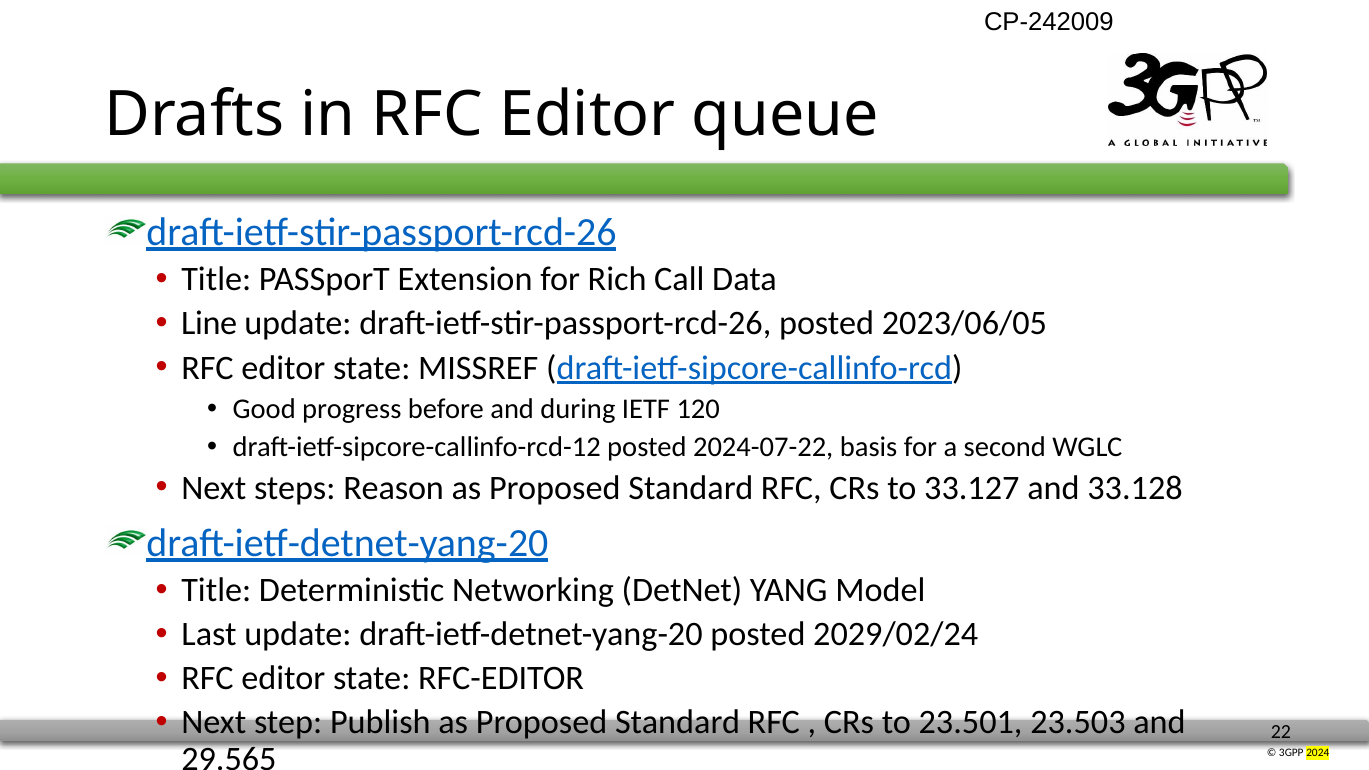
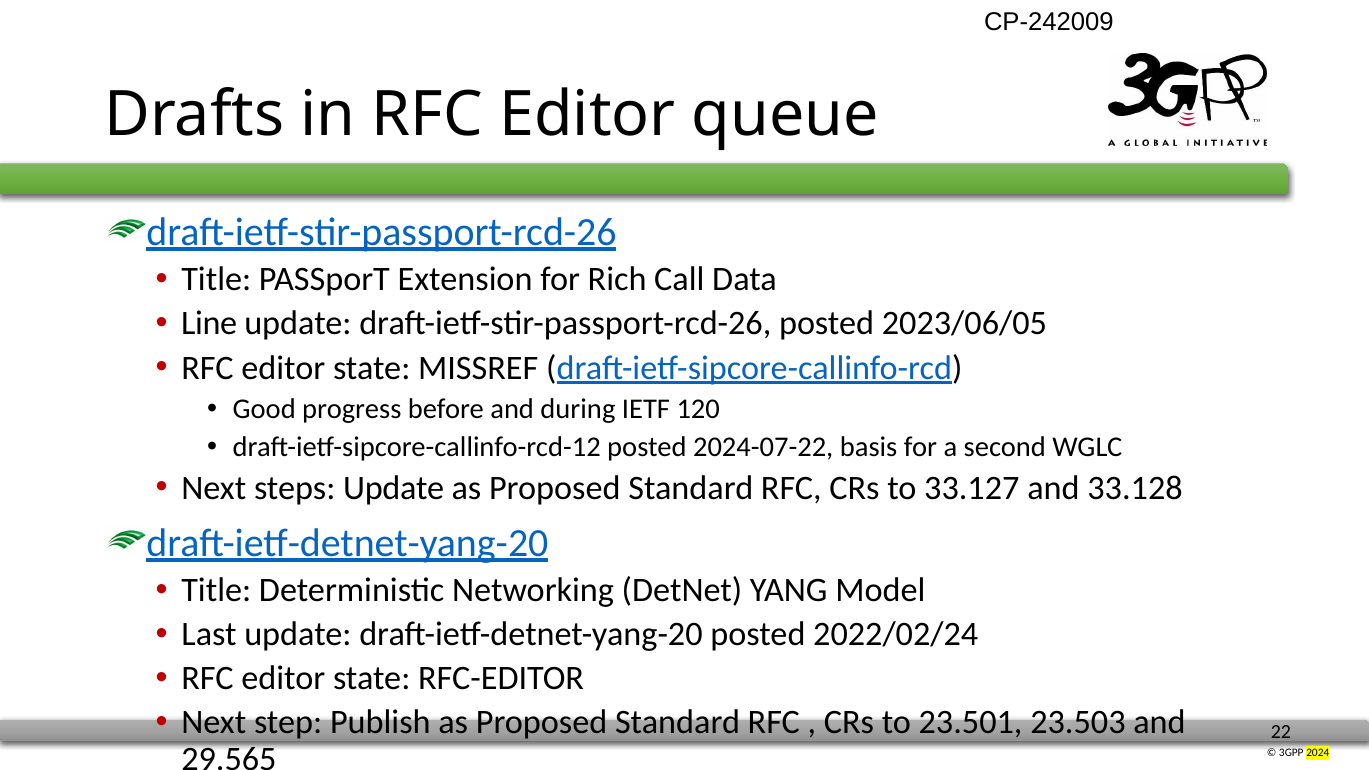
steps Reason: Reason -> Update (394, 488)
2029/02/24: 2029/02/24 -> 2022/02/24 (896, 634)
